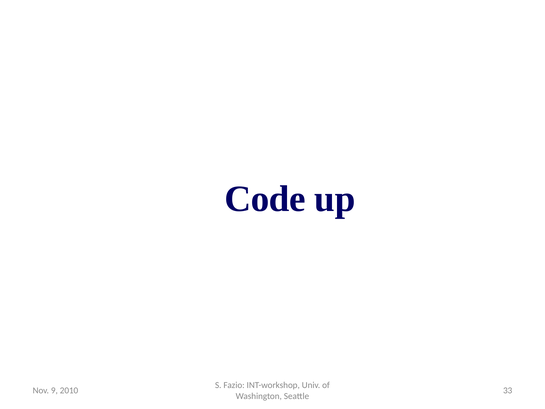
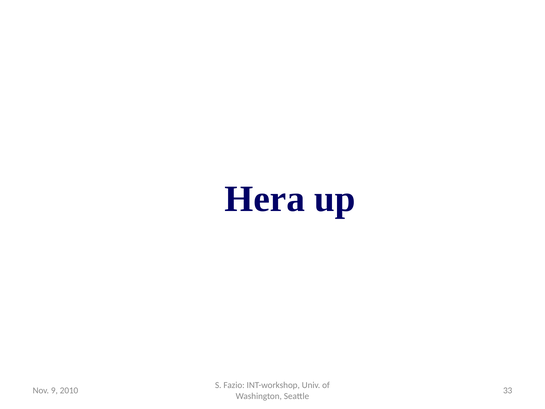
Code: Code -> Hera (265, 199)
